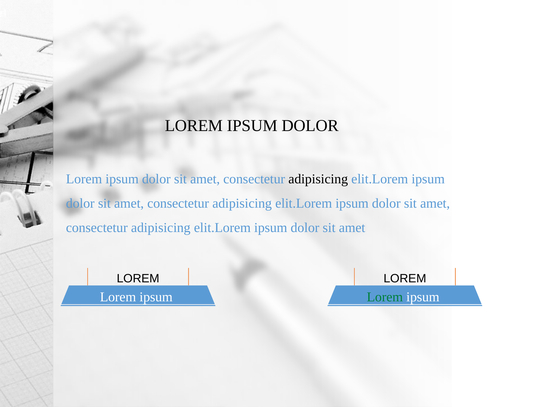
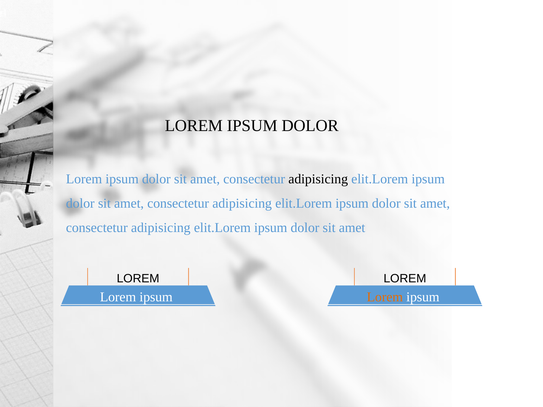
Lorem colour: green -> orange (385, 297)
